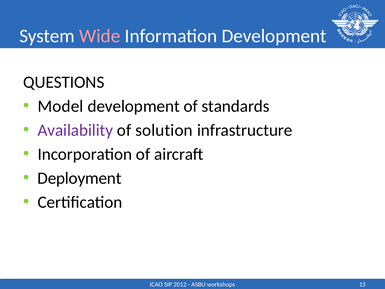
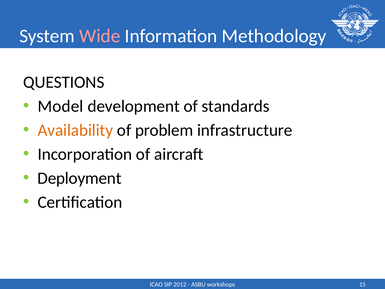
Information Development: Development -> Methodology (274, 36)
Availability colour: purple -> orange (75, 130)
solution: solution -> problem (164, 130)
